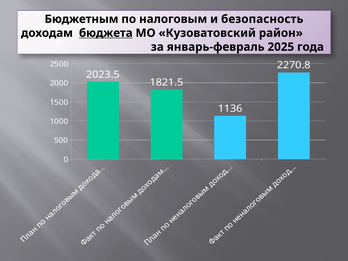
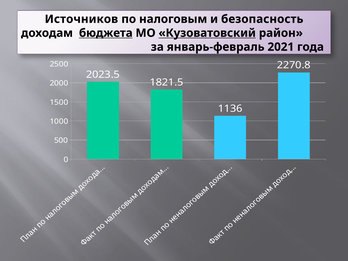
Бюджетным: Бюджетным -> Источников (81, 19)
Кузоватовский underline: none -> present (207, 33)
2025: 2025 -> 2021 (281, 47)
